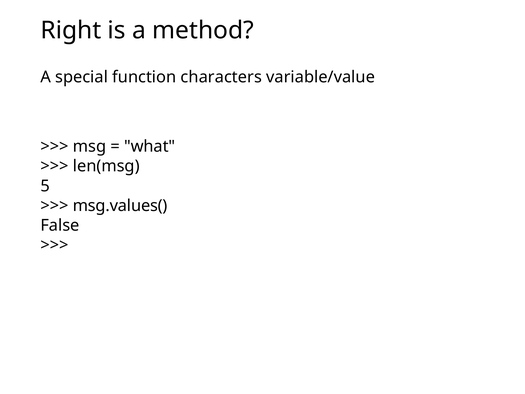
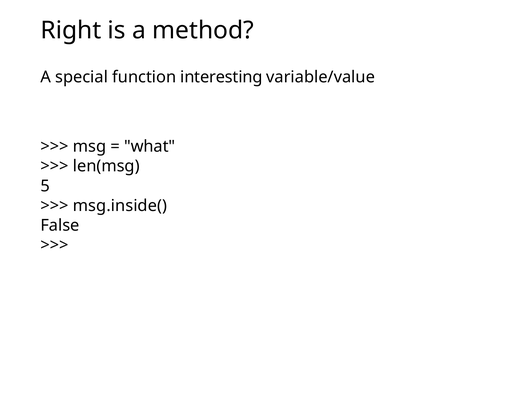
characters: characters -> interesting (221, 77)
msg.values(: msg.values( -> msg.inside( (120, 206)
